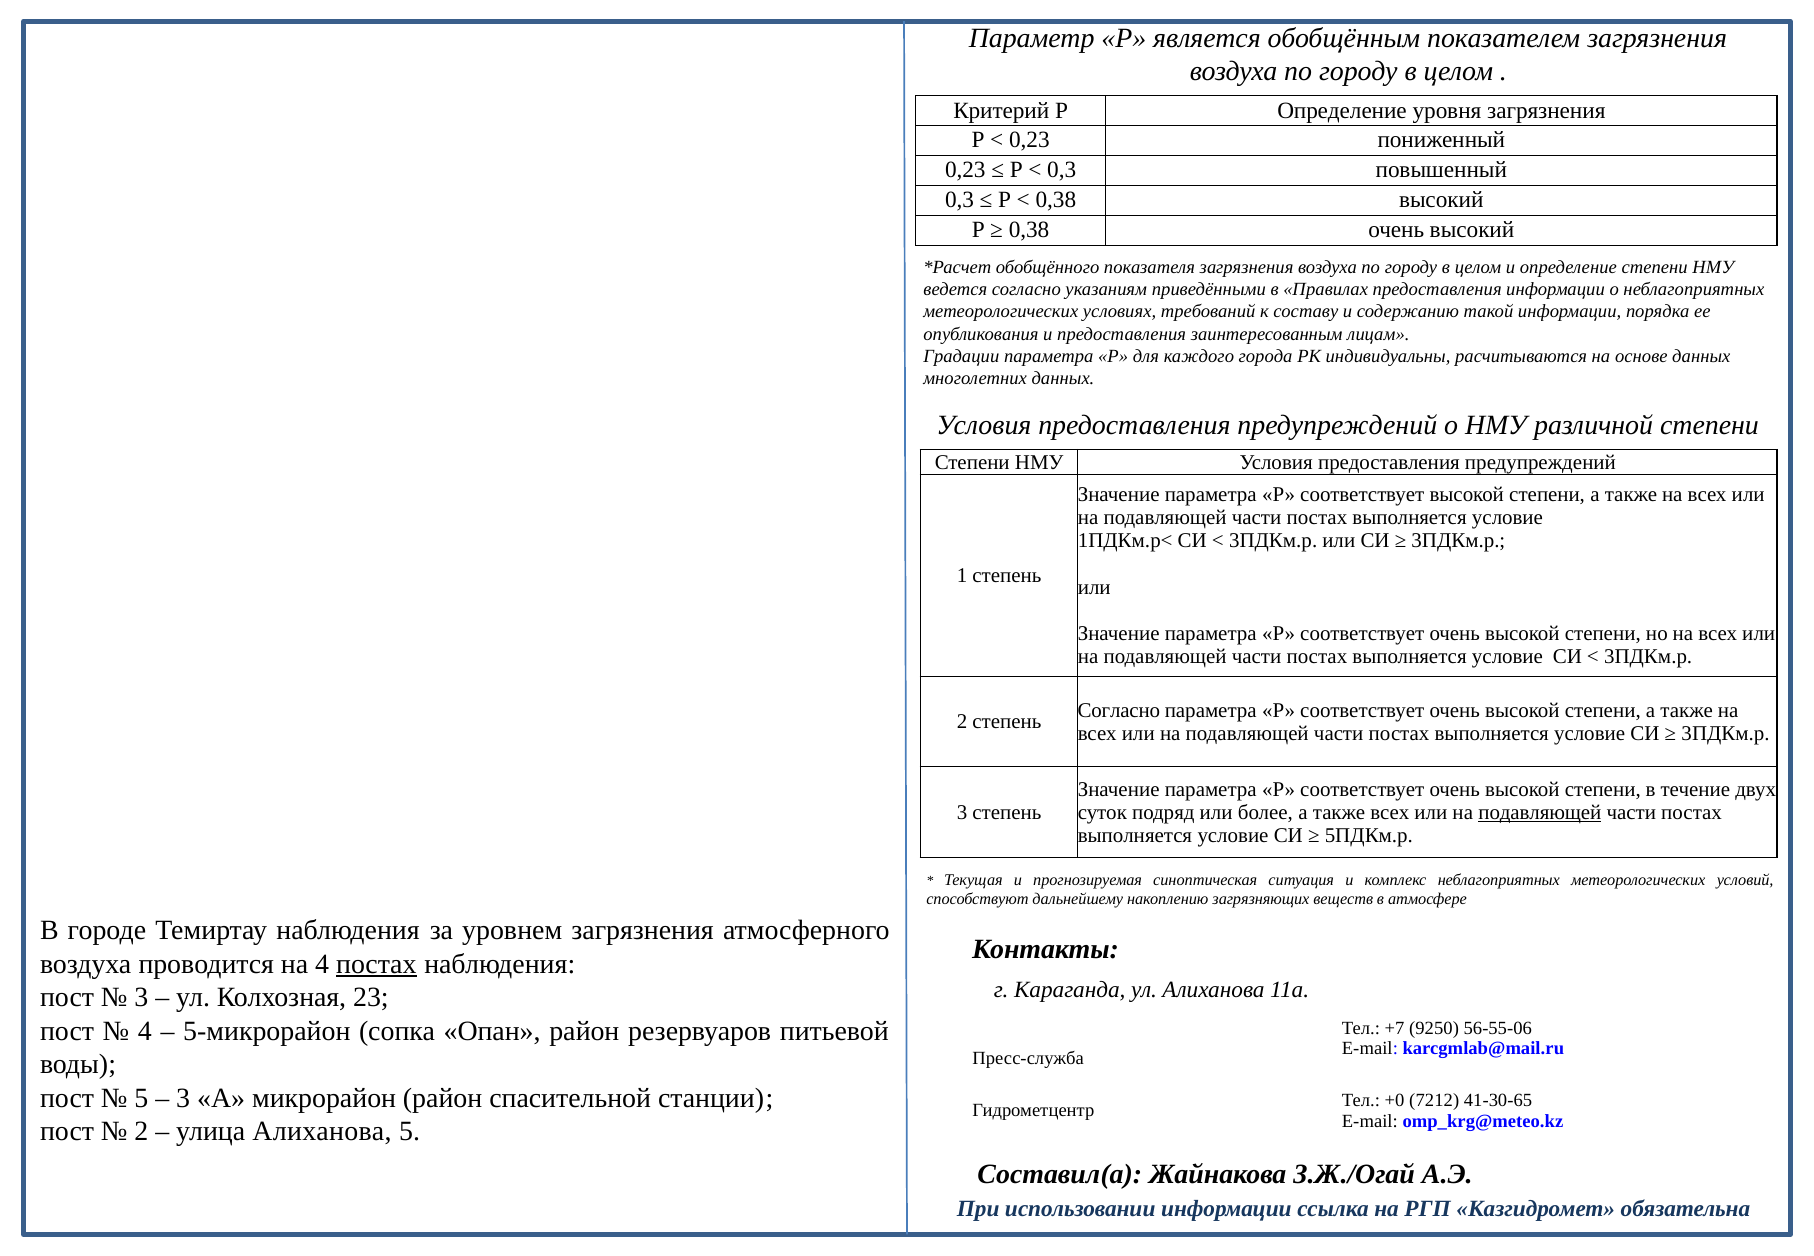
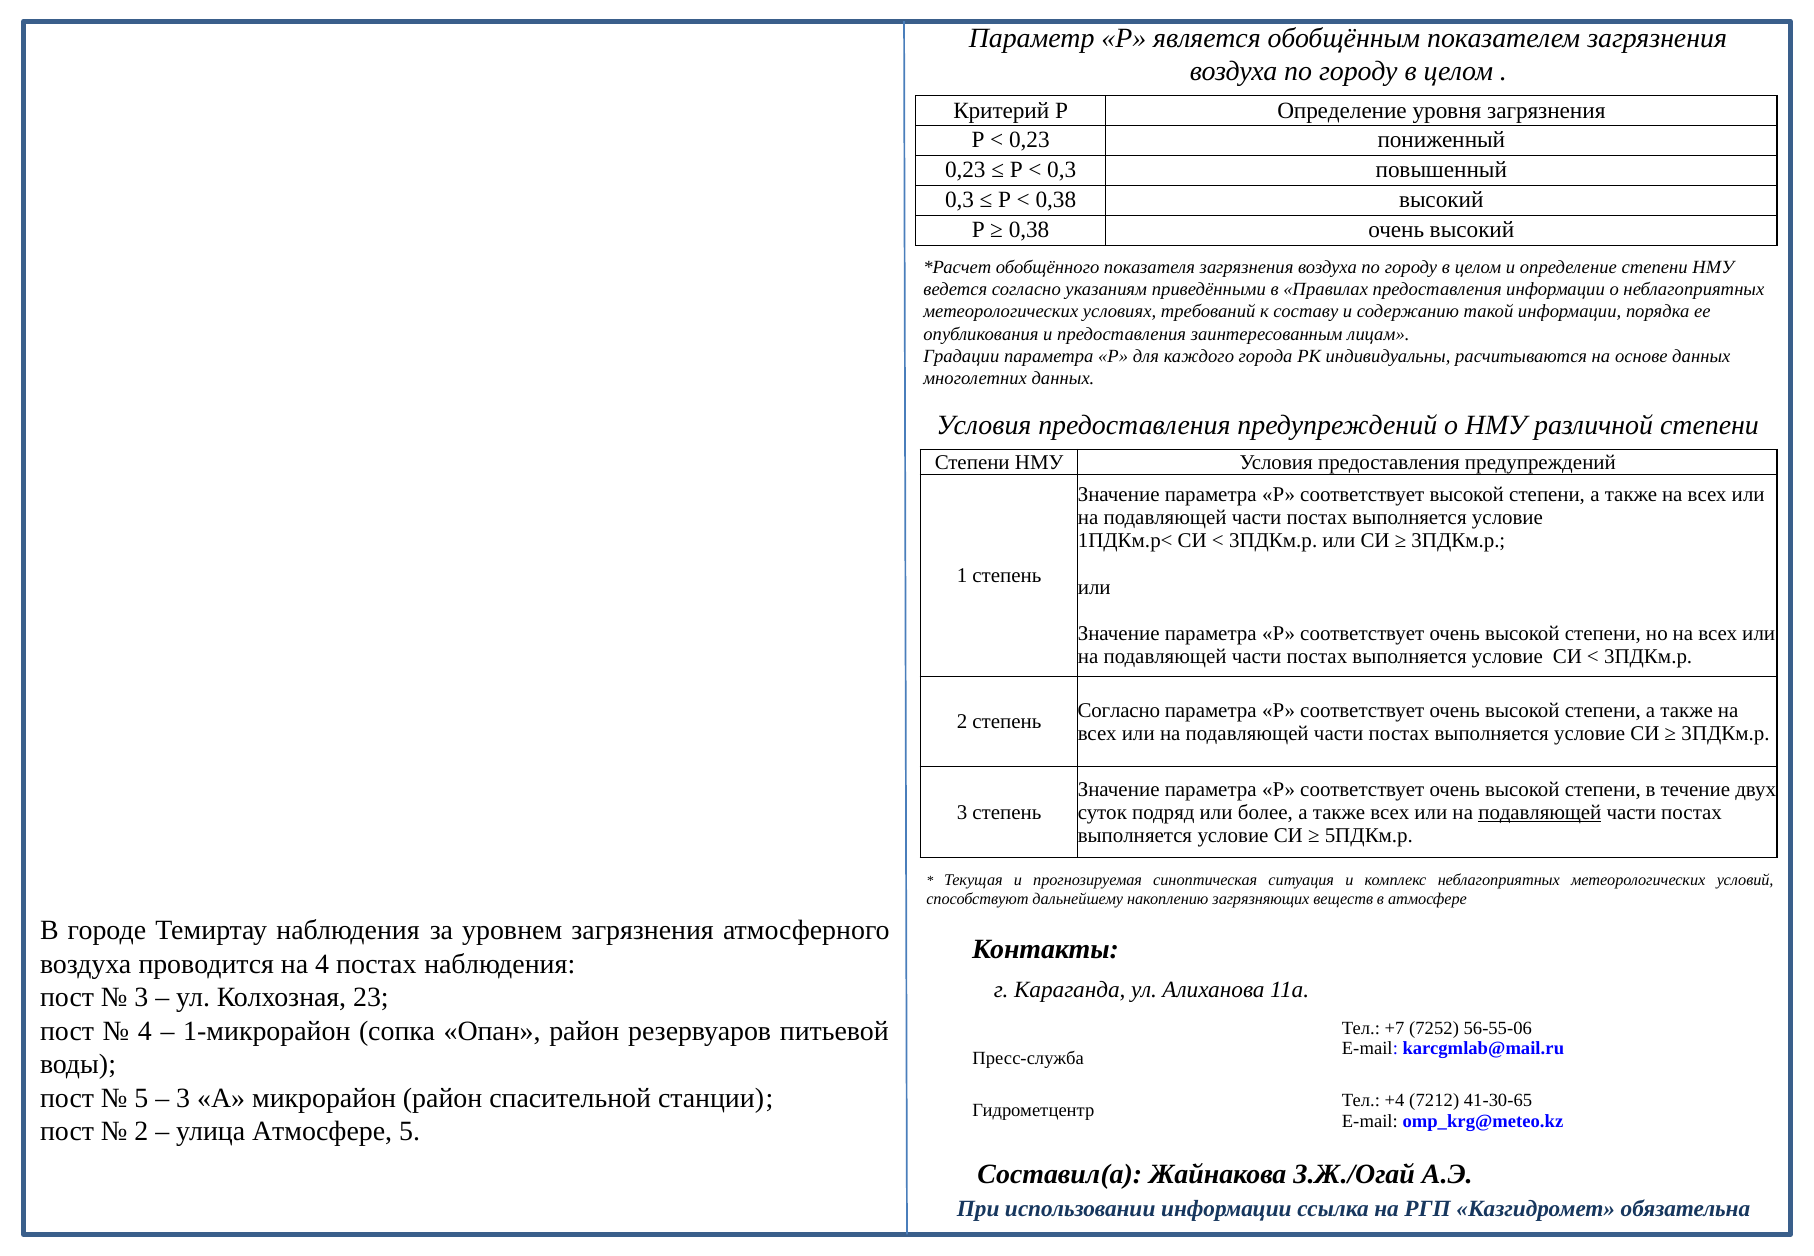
постах underline: present -> none (376, 964)
5-микрорайон: 5-микрорайон -> 1-микрорайон (267, 1031)
9250: 9250 -> 7252 (1434, 1028)
+0: +0 -> +4 (1395, 1100)
улица Алиханова: Алиханова -> Атмосфере (322, 1131)
